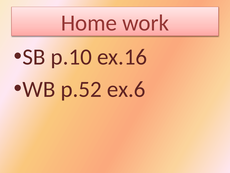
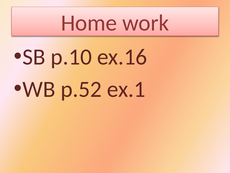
ex.6: ex.6 -> ex.1 (126, 89)
